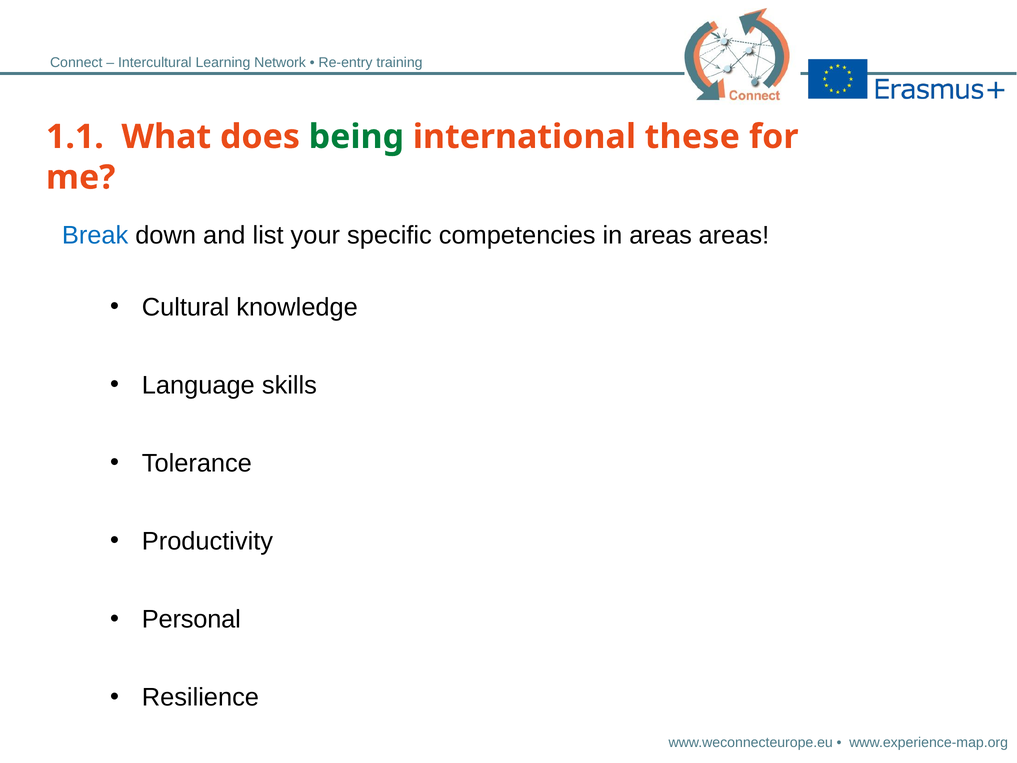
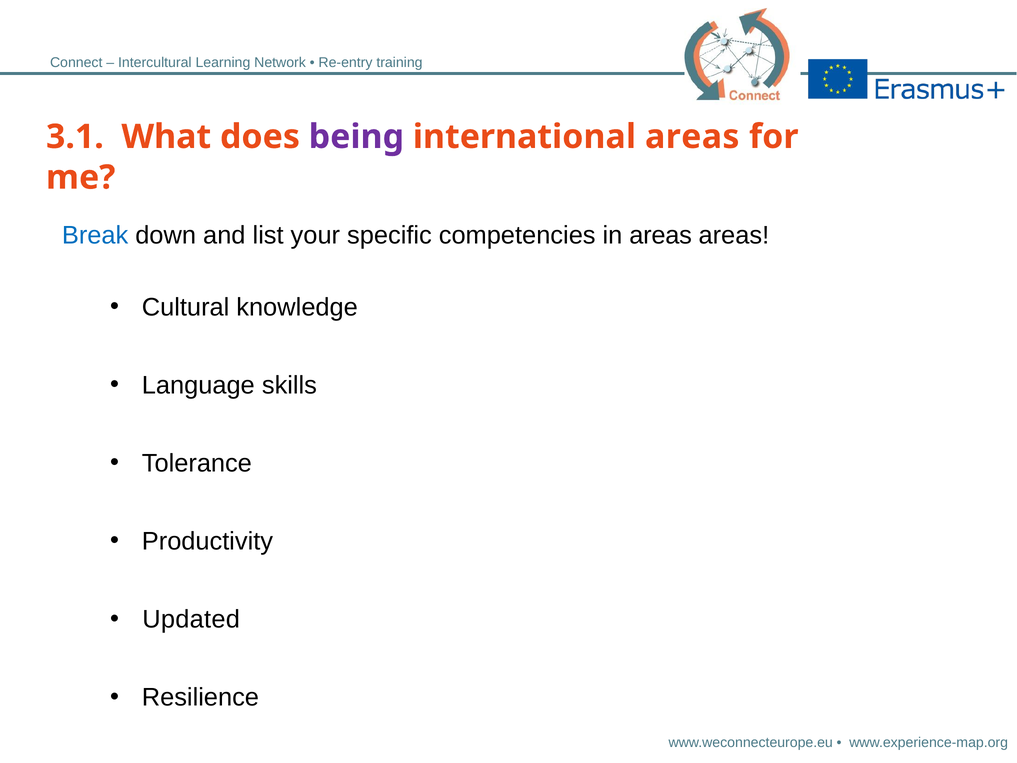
1.1: 1.1 -> 3.1 (75, 137)
being colour: green -> purple (356, 137)
international these: these -> areas (692, 137)
Personal: Personal -> Updated (191, 619)
